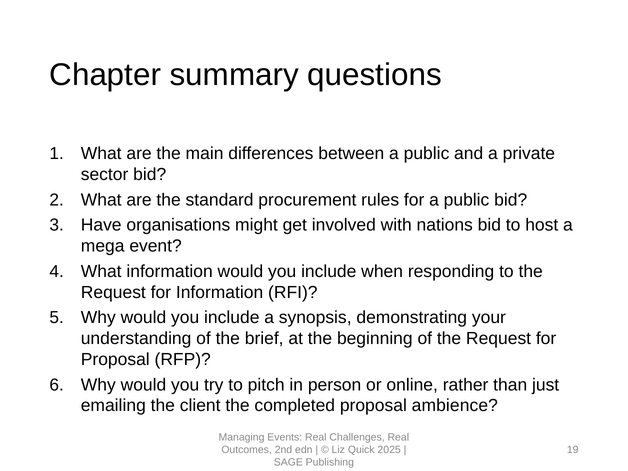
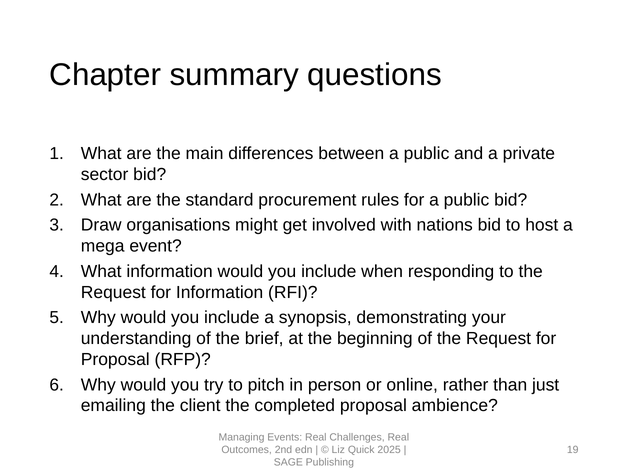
Have: Have -> Draw (101, 225)
